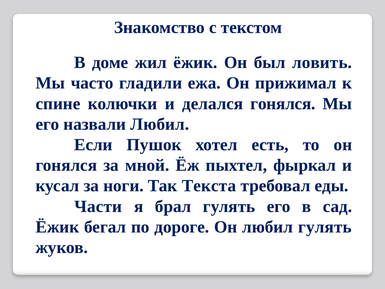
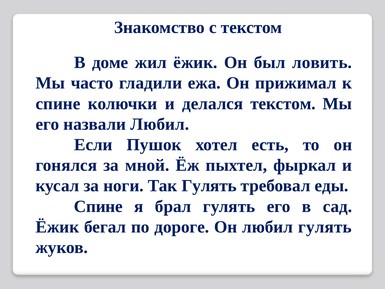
делался гонялся: гонялся -> текстом (283, 104)
Так Текста: Текста -> Гулять (209, 186)
Части: Части -> Спине (98, 206)
